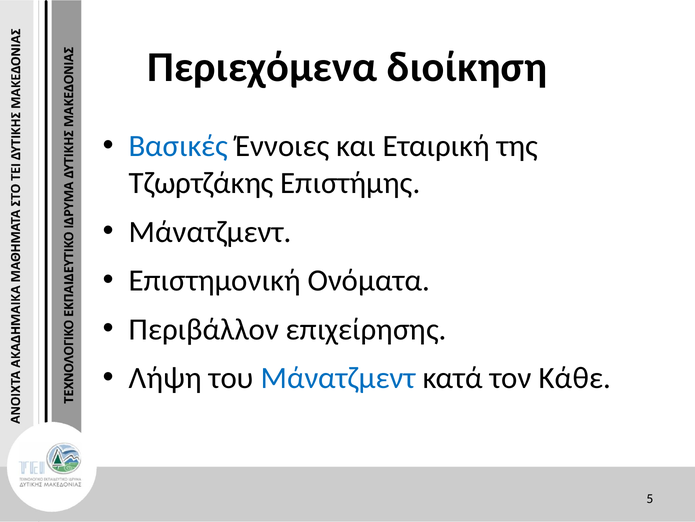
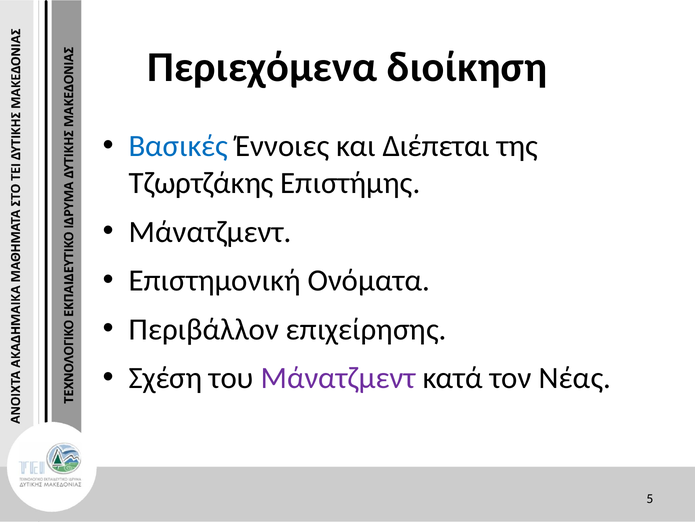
Εταιρική: Εταιρική -> Διέπεται (436, 146)
Λήψη: Λήψη -> Σχέση (165, 377)
Μάνατζμεντ colour: blue -> purple (338, 377)
Κάθε: Κάθε -> Νέας (575, 377)
